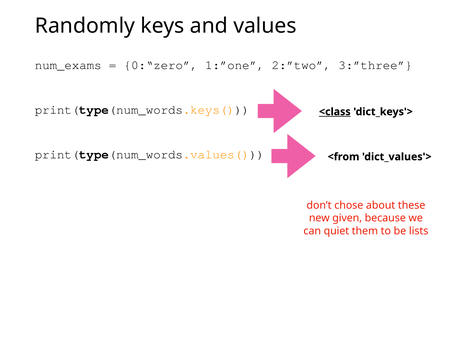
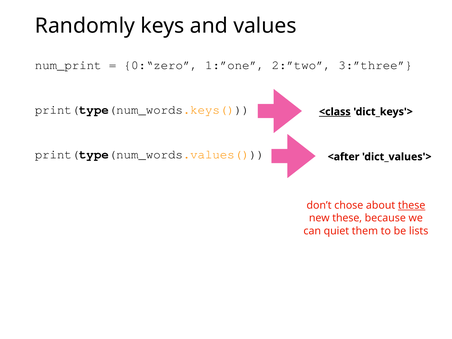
num_exams: num_exams -> num_print (68, 65)
<from: <from -> <after (344, 157)
these underline: none -> present (412, 205)
new given: given -> these (347, 218)
